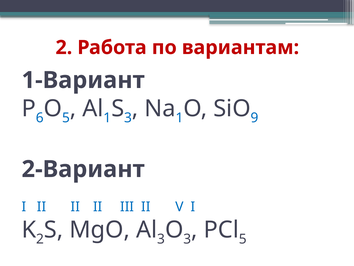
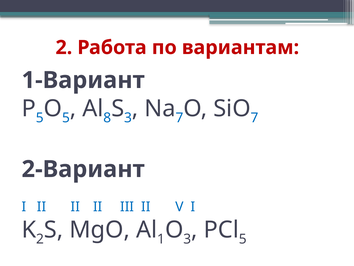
6: 6 -> 5 (40, 118)
1: 1 -> 8 (107, 118)
1: 1 -> 7 (179, 118)
9: 9 -> 7 (255, 118)
3: 3 -> 1 (161, 239)
